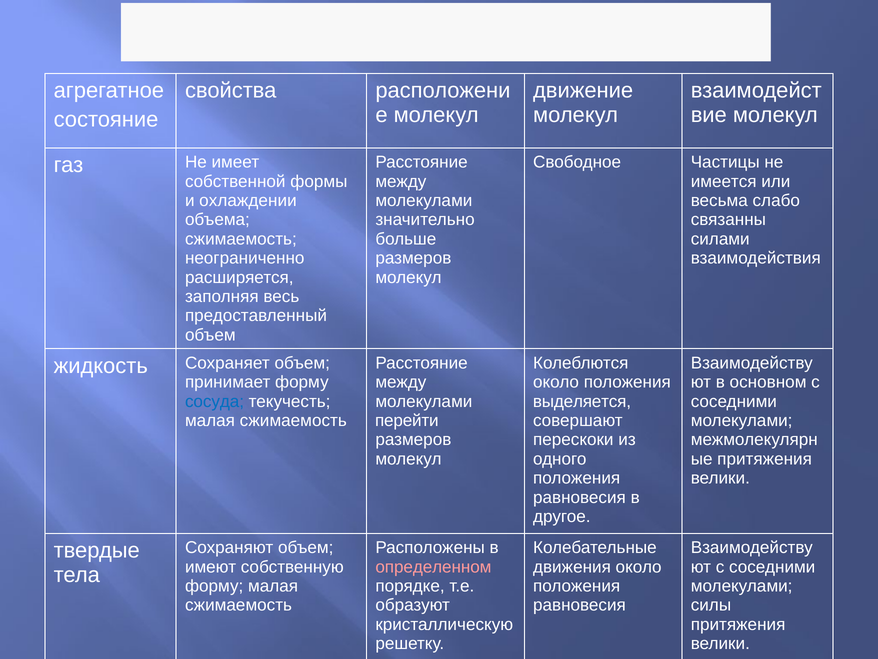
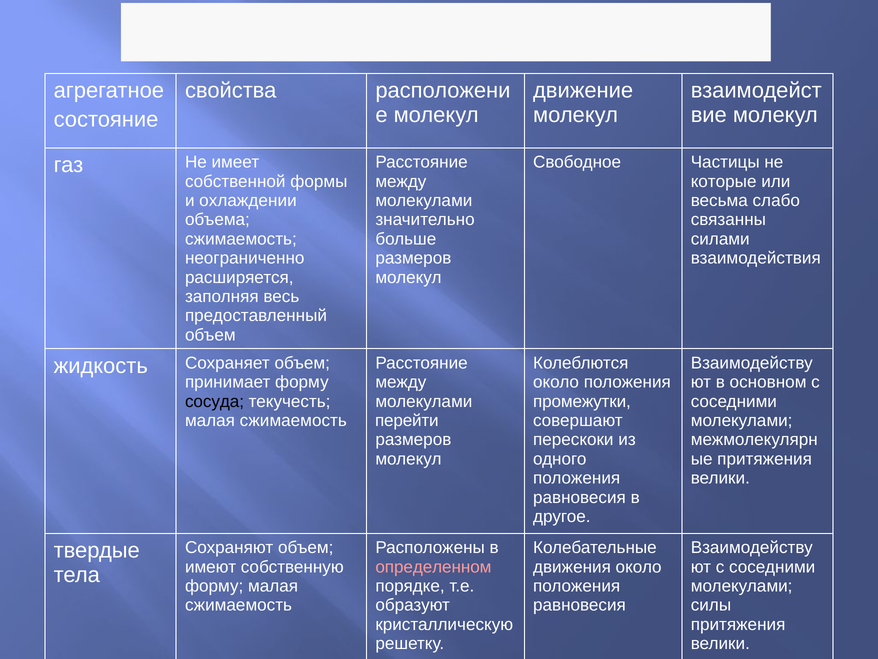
имеется: имеется -> которые (724, 181)
сосуда colour: blue -> black (215, 401)
выделяется: выделяется -> промежутки (582, 401)
